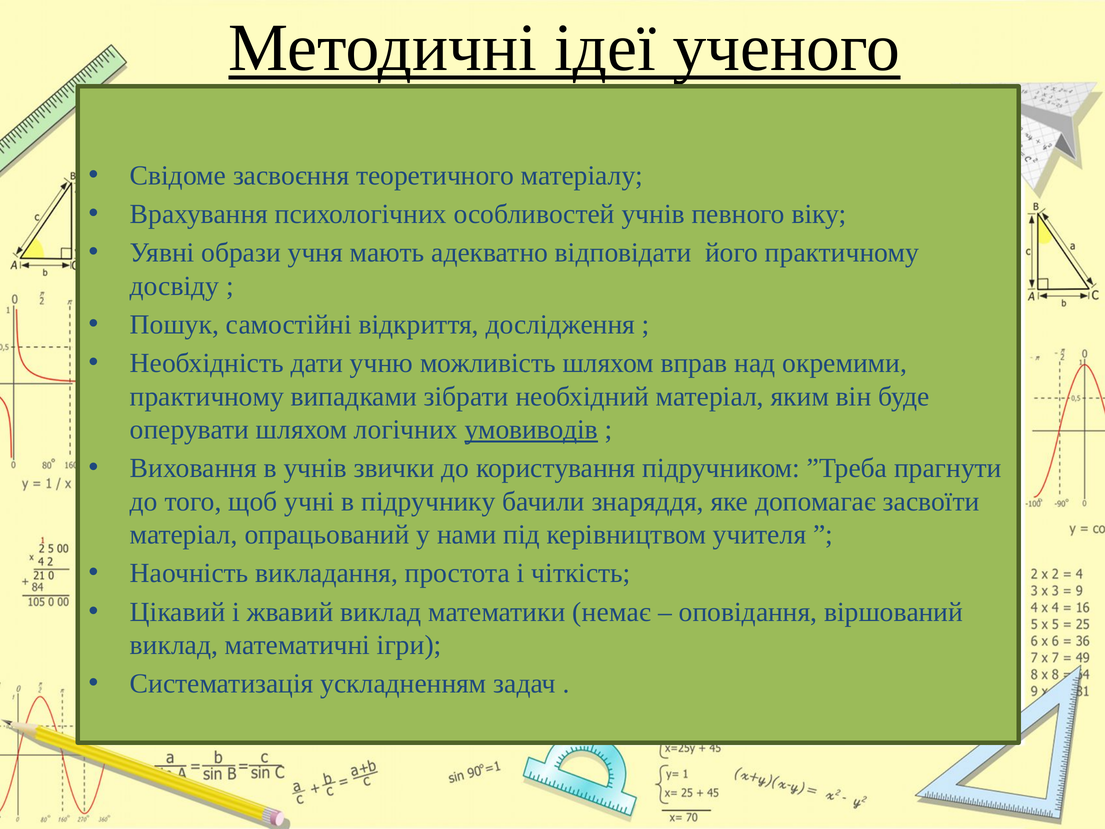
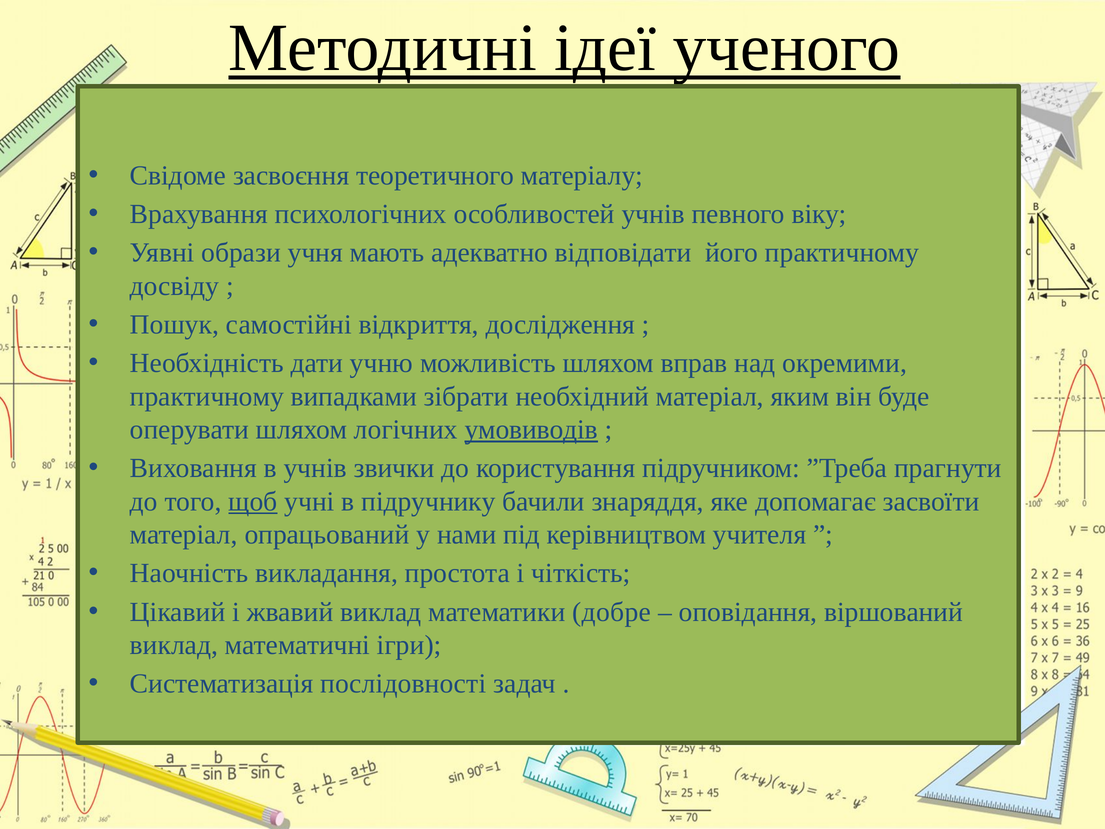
щоб underline: none -> present (253, 501)
немає: немає -> добре (612, 612)
ускладненням: ускладненням -> послідовності (403, 684)
